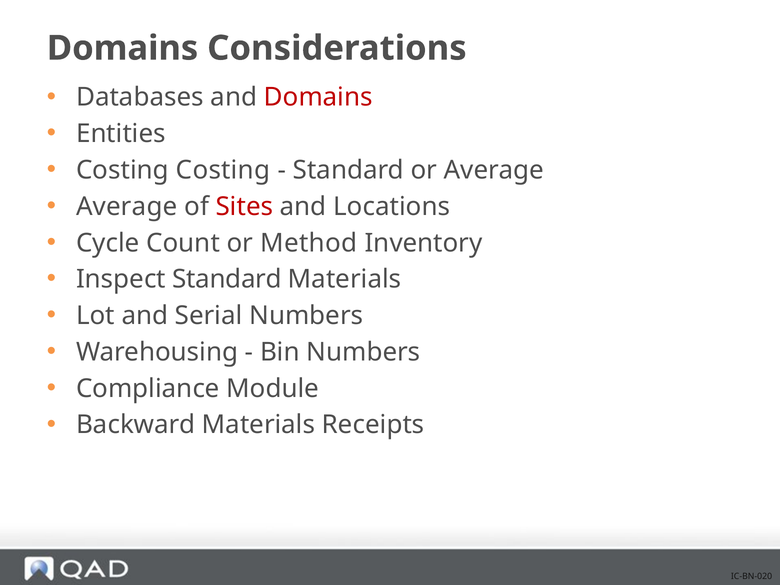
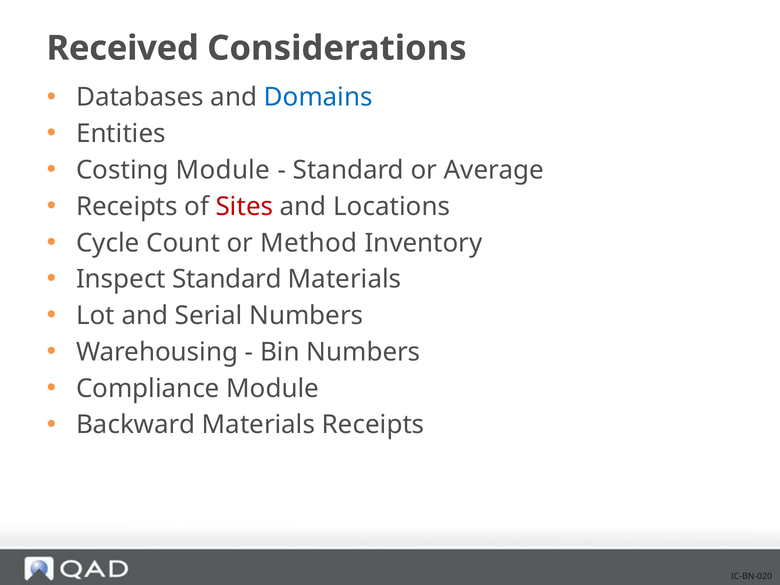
Domains: Domains -> Received (123, 48)
Domains colour: red -> blue (318, 97)
Costing Costing: Costing -> Module (223, 170)
Average: Average -> Receipts (127, 207)
